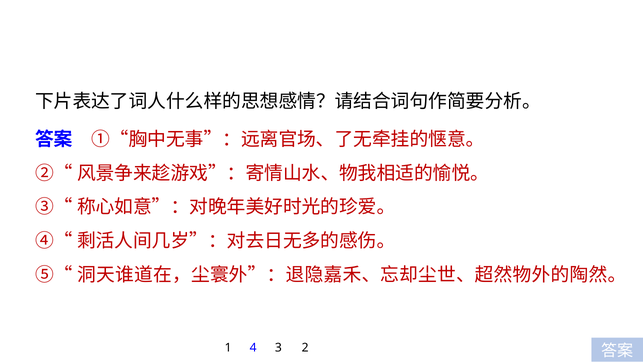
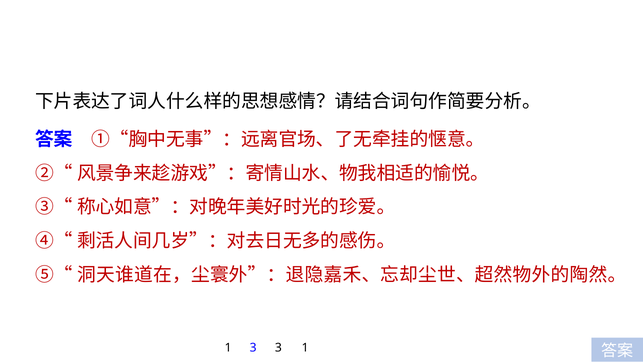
1 4: 4 -> 3 (253, 348)
3 2: 2 -> 1 (305, 348)
